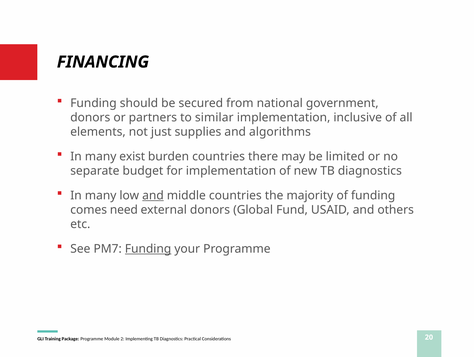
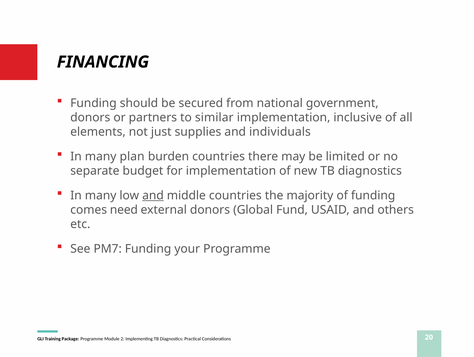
algorithms: algorithms -> individuals (280, 132)
exist: exist -> plan (132, 156)
Funding underline: present -> none (148, 249)
